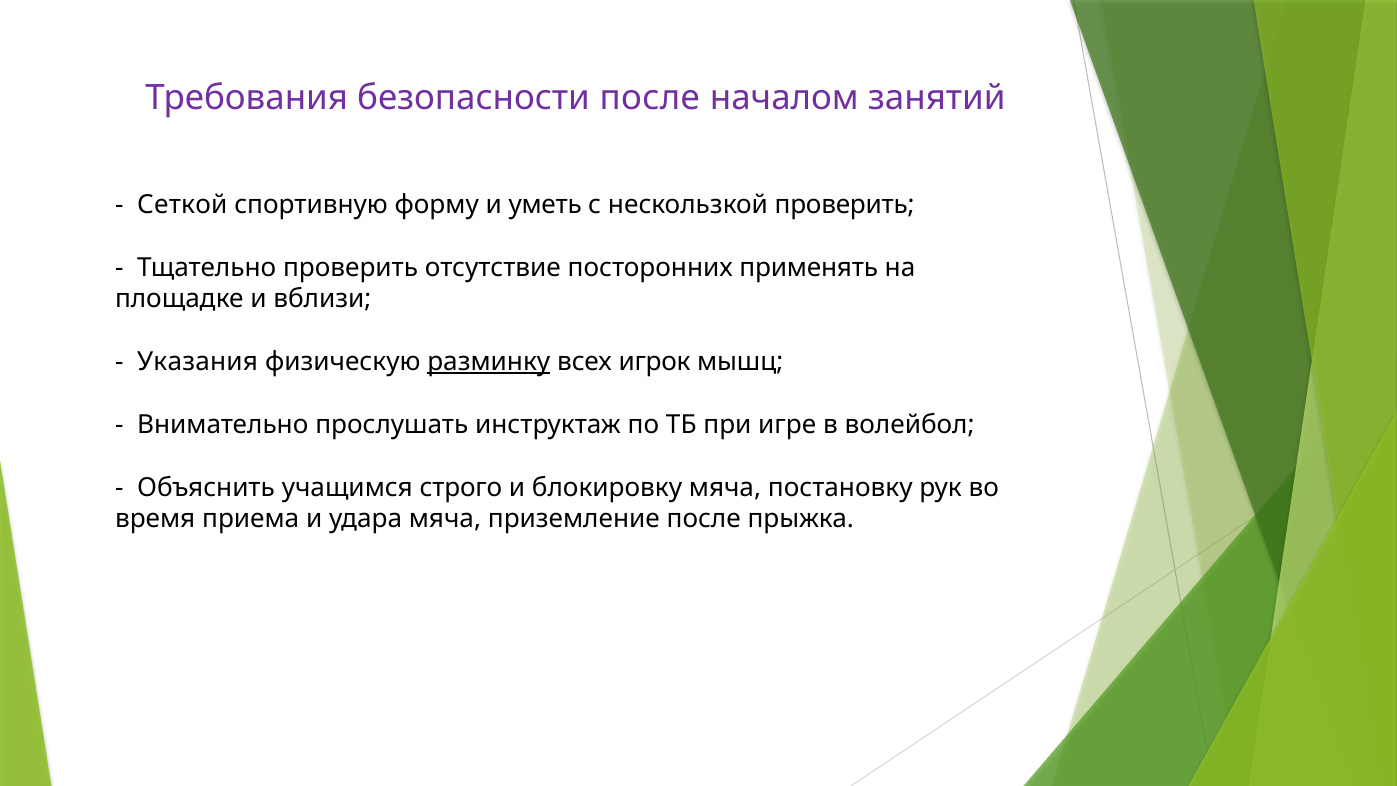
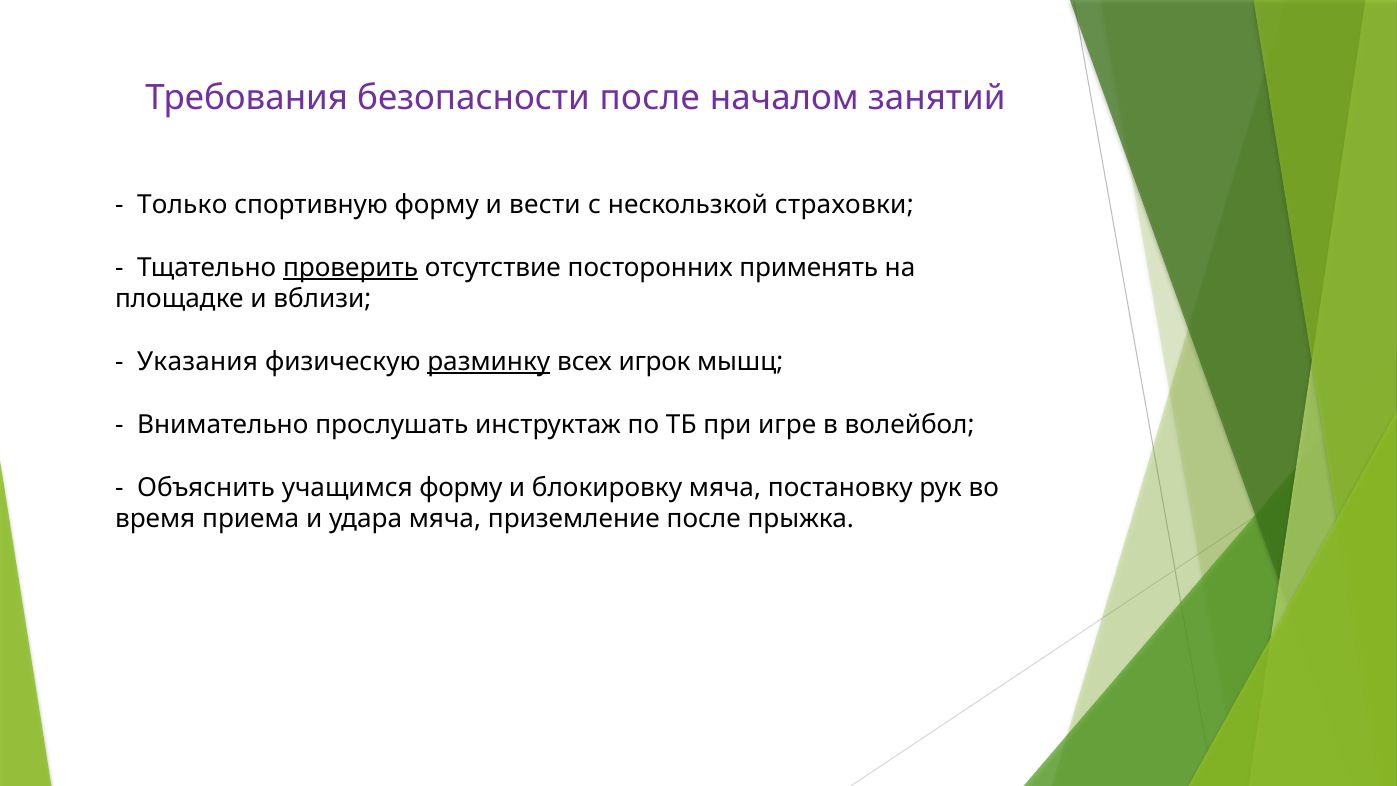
Сеткой: Сеткой -> Только (182, 205)
уметь: уметь -> вести (545, 205)
нескользкой проверить: проверить -> страховки (844, 205)
проверить underline: none -> present (351, 267)
учащимся строго: строго -> форму (461, 488)
